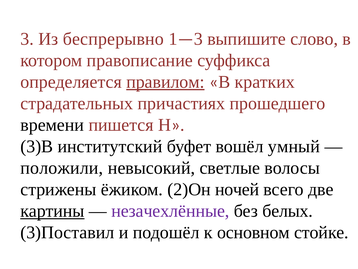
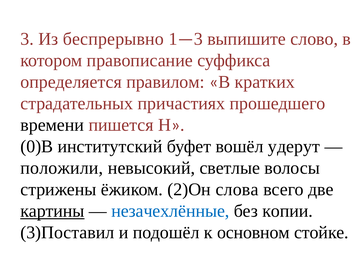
правилом underline: present -> none (165, 82)
3)В: 3)В -> 0)В (37, 146)
умный: умный -> удерут (294, 146)
ночей: ночей -> слова (237, 189)
незачехлённые colour: purple -> blue (170, 211)
белых: белых -> копии (288, 211)
